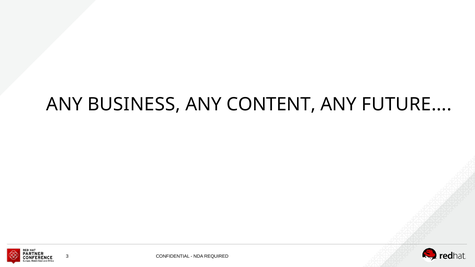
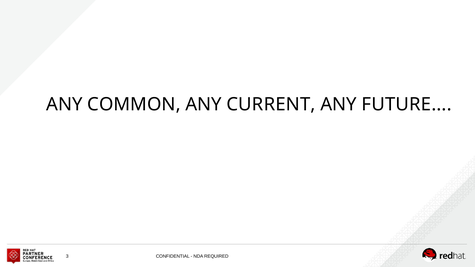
BUSINESS: BUSINESS -> COMMON (134, 104)
CONTENT: CONTENT -> CURRENT (271, 104)
